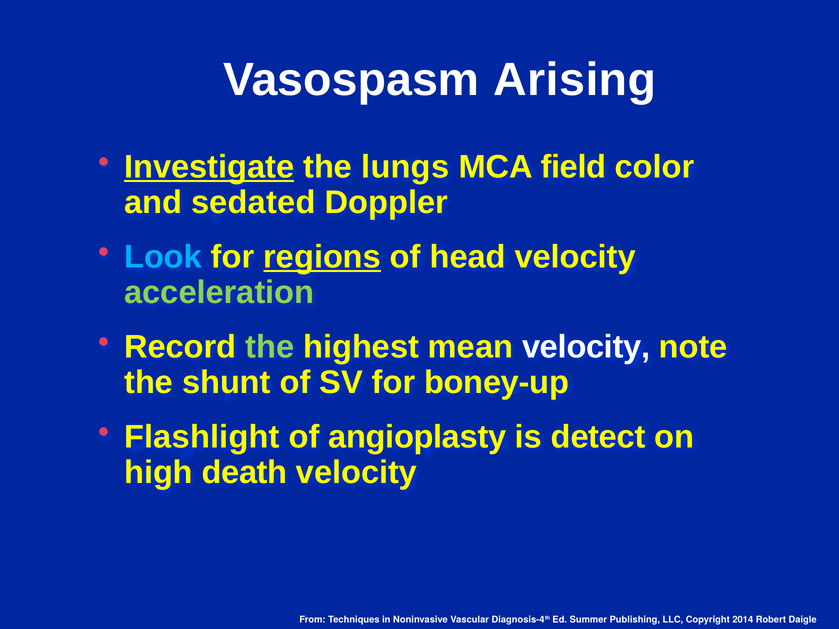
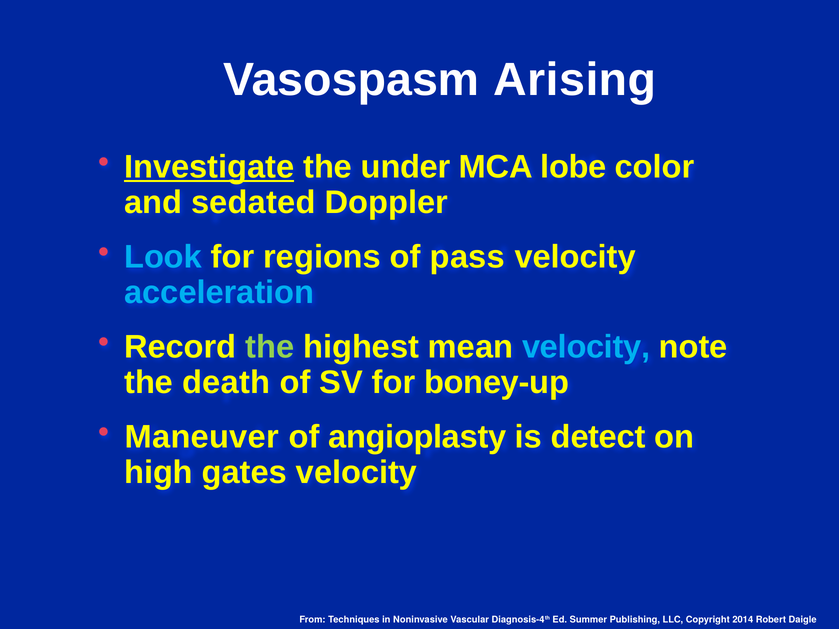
lungs: lungs -> under (406, 167)
field: field -> lobe (573, 167)
regions underline: present -> none (322, 257)
head: head -> pass (467, 257)
acceleration colour: light green -> light blue (219, 292)
velocity colour: white -> light blue (586, 347)
shunt: shunt -> death (226, 383)
Flashlight: Flashlight -> Maneuver (202, 437)
death: death -> gates (244, 473)
